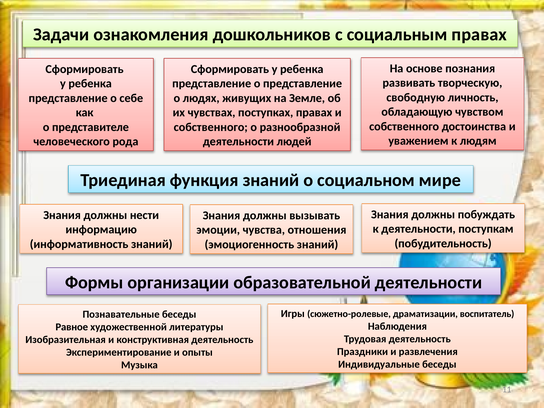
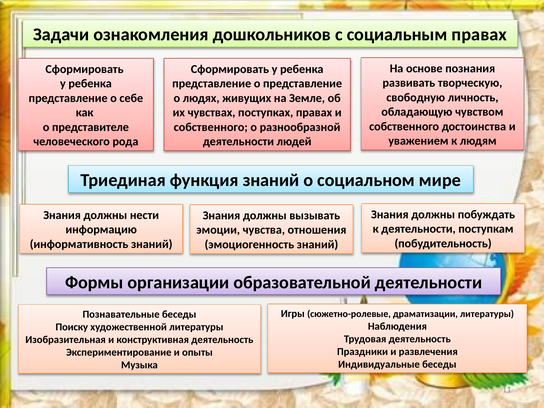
драматизации воспитатель: воспитатель -> литературы (487, 314)
Равное: Равное -> Поиску (72, 327)
